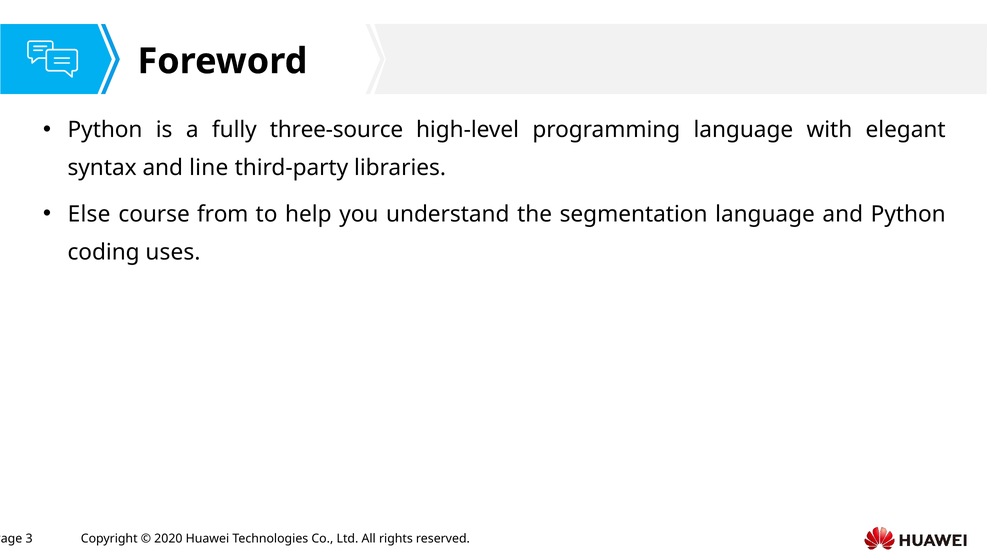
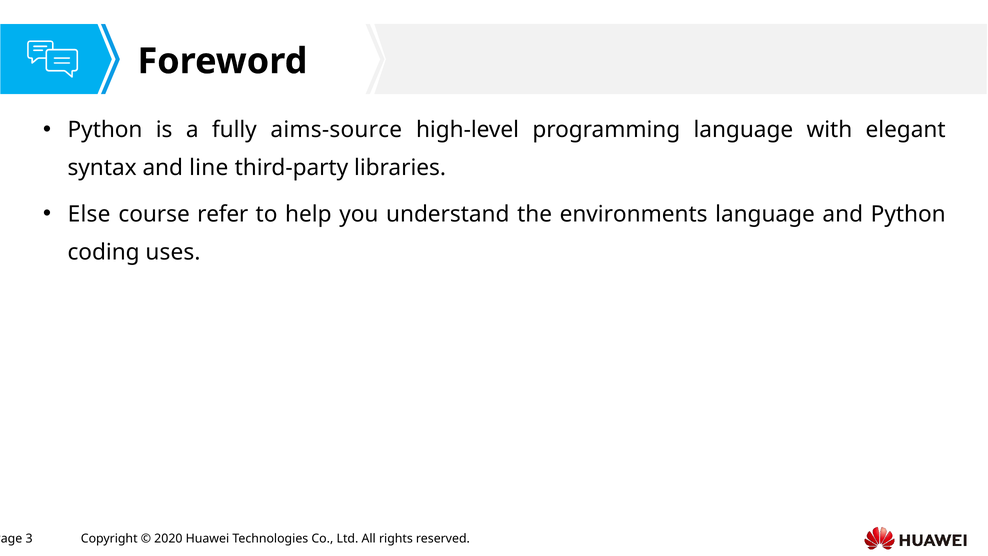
three-source: three-source -> aims-source (336, 130)
from: from -> refer (223, 214)
segmentation: segmentation -> environments (634, 214)
